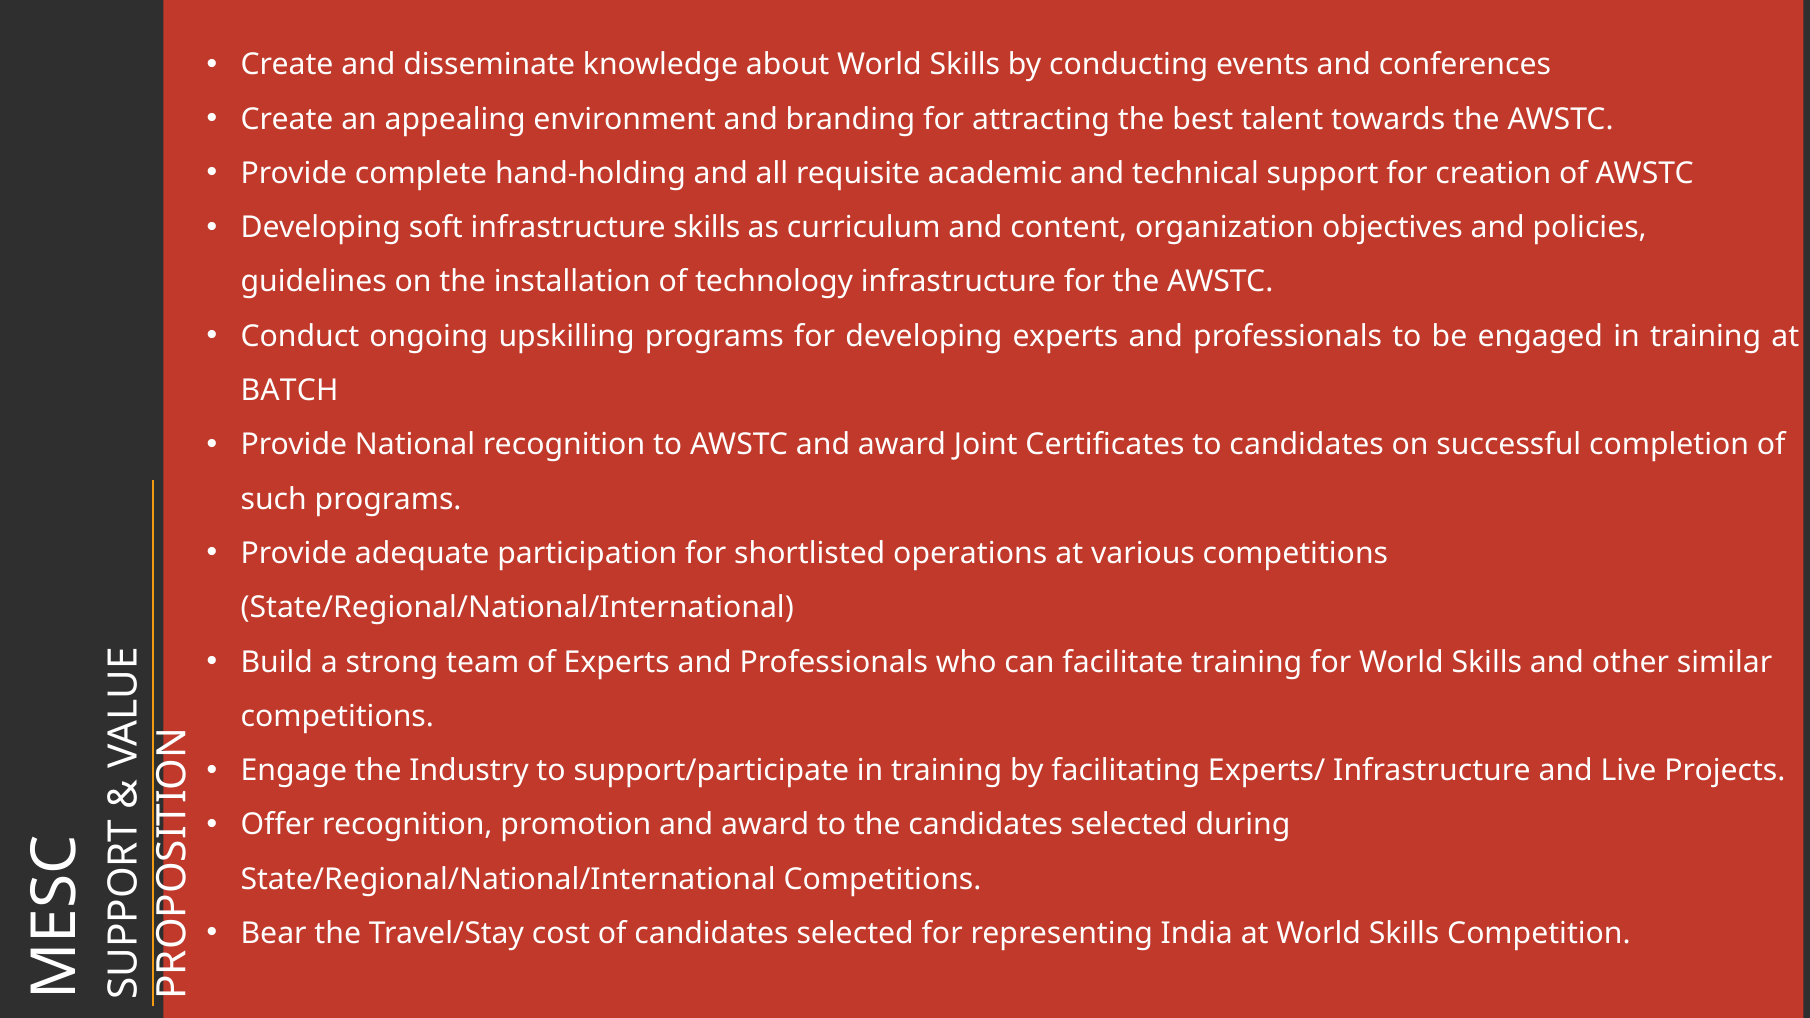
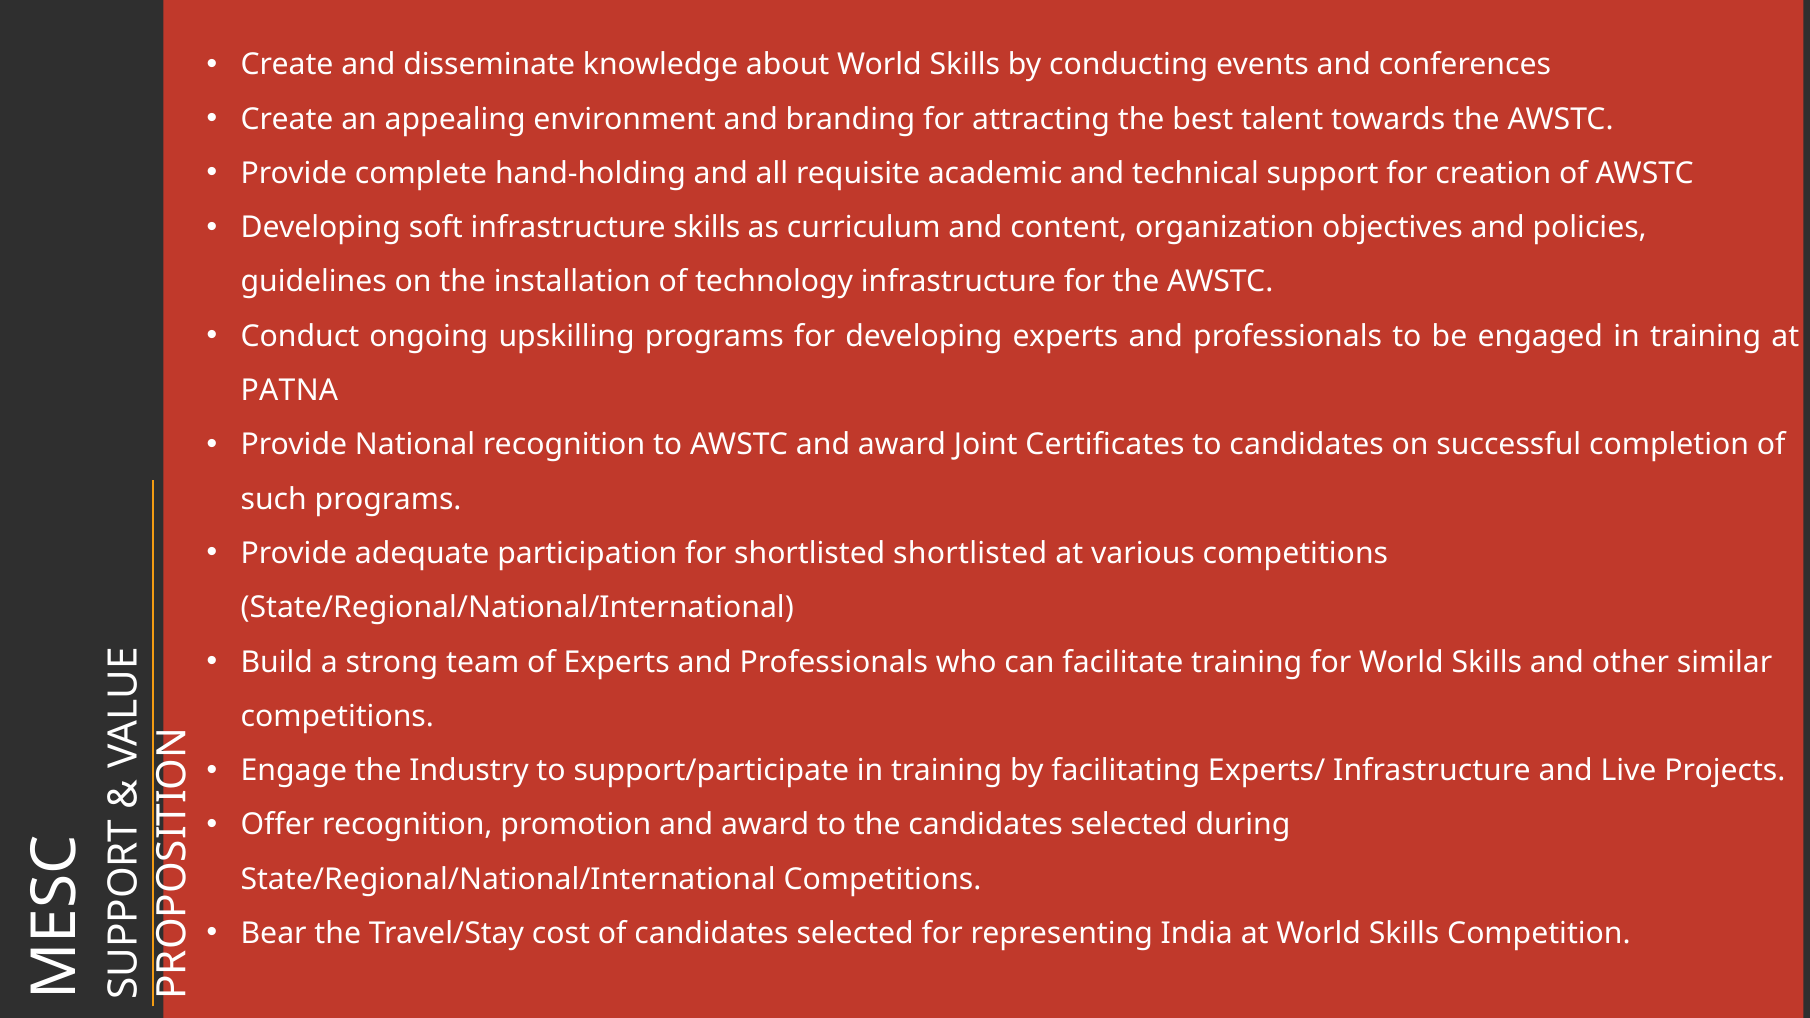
BATCH: BATCH -> PATNA (289, 391)
shortlisted operations: operations -> shortlisted (970, 554)
